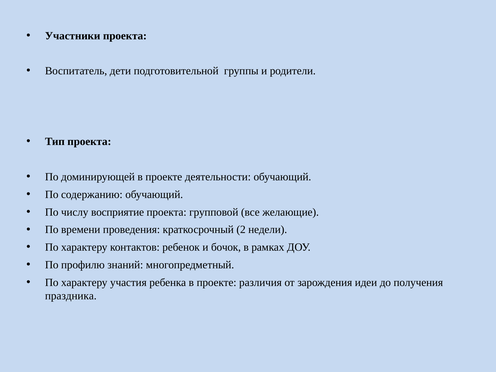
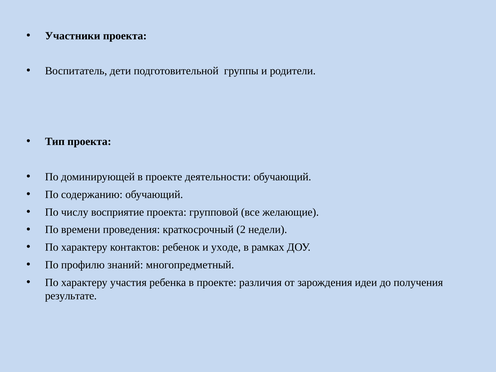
бочок: бочок -> уходе (226, 247)
праздника: праздника -> результате (71, 296)
